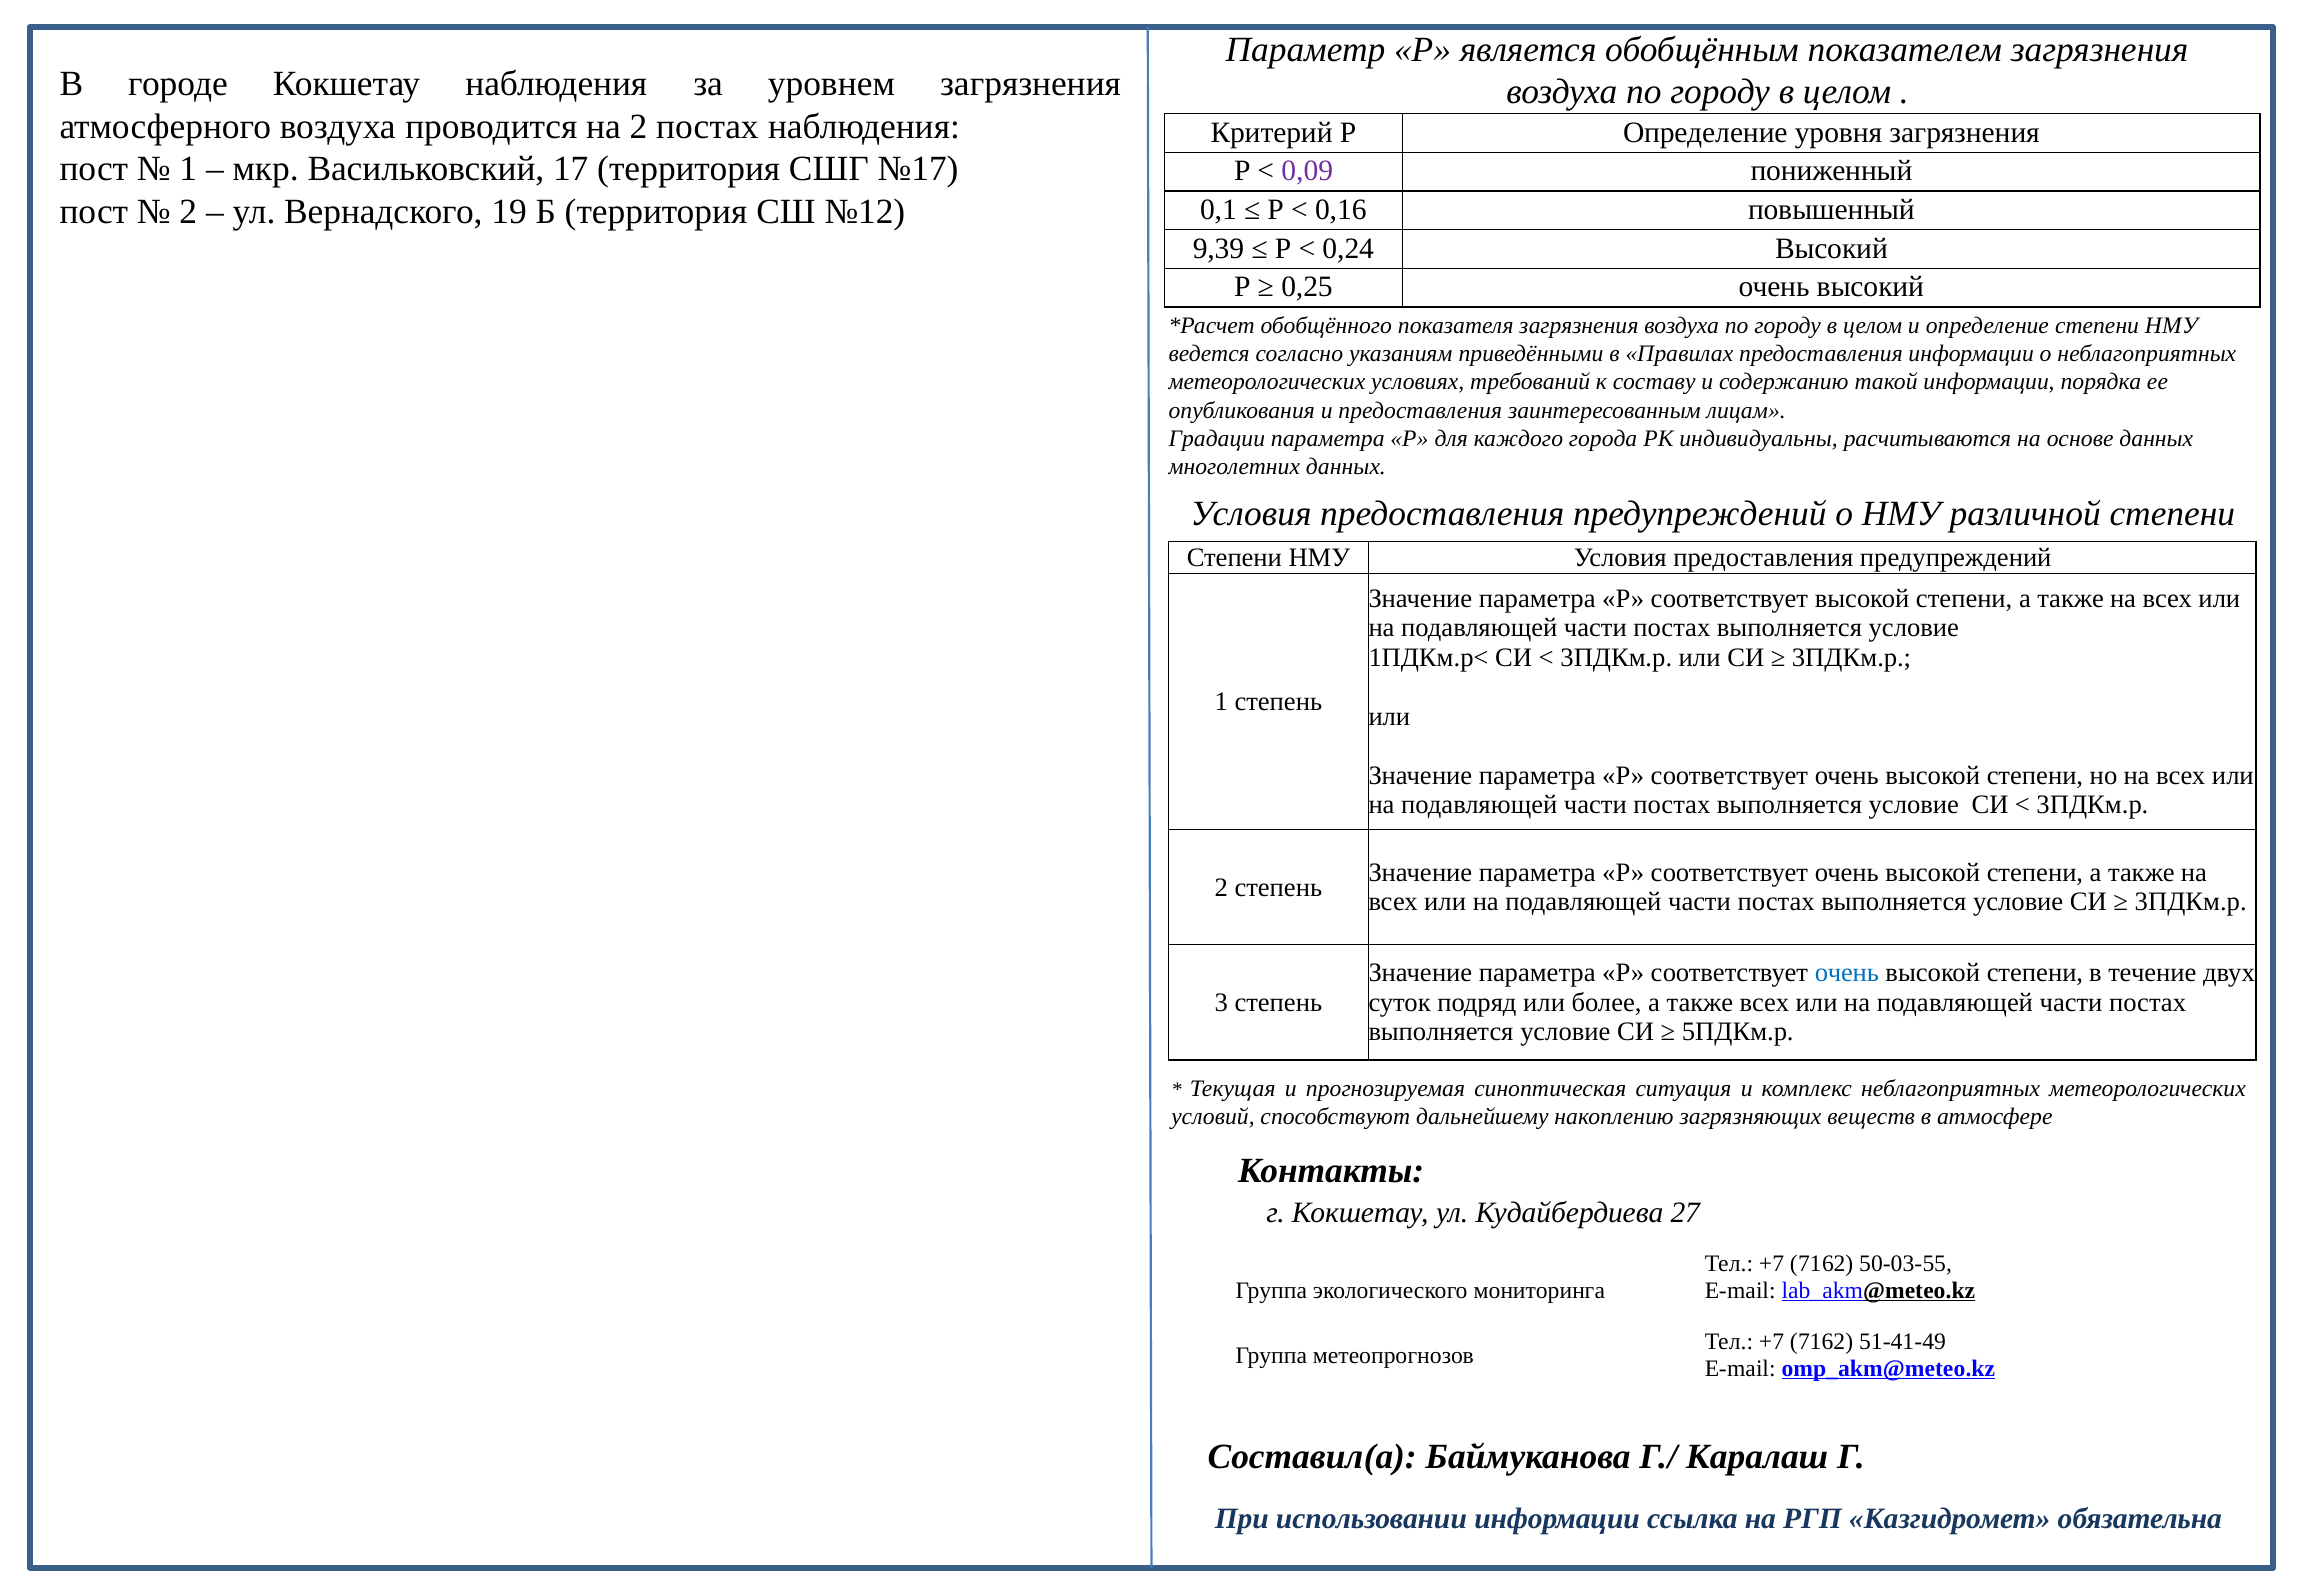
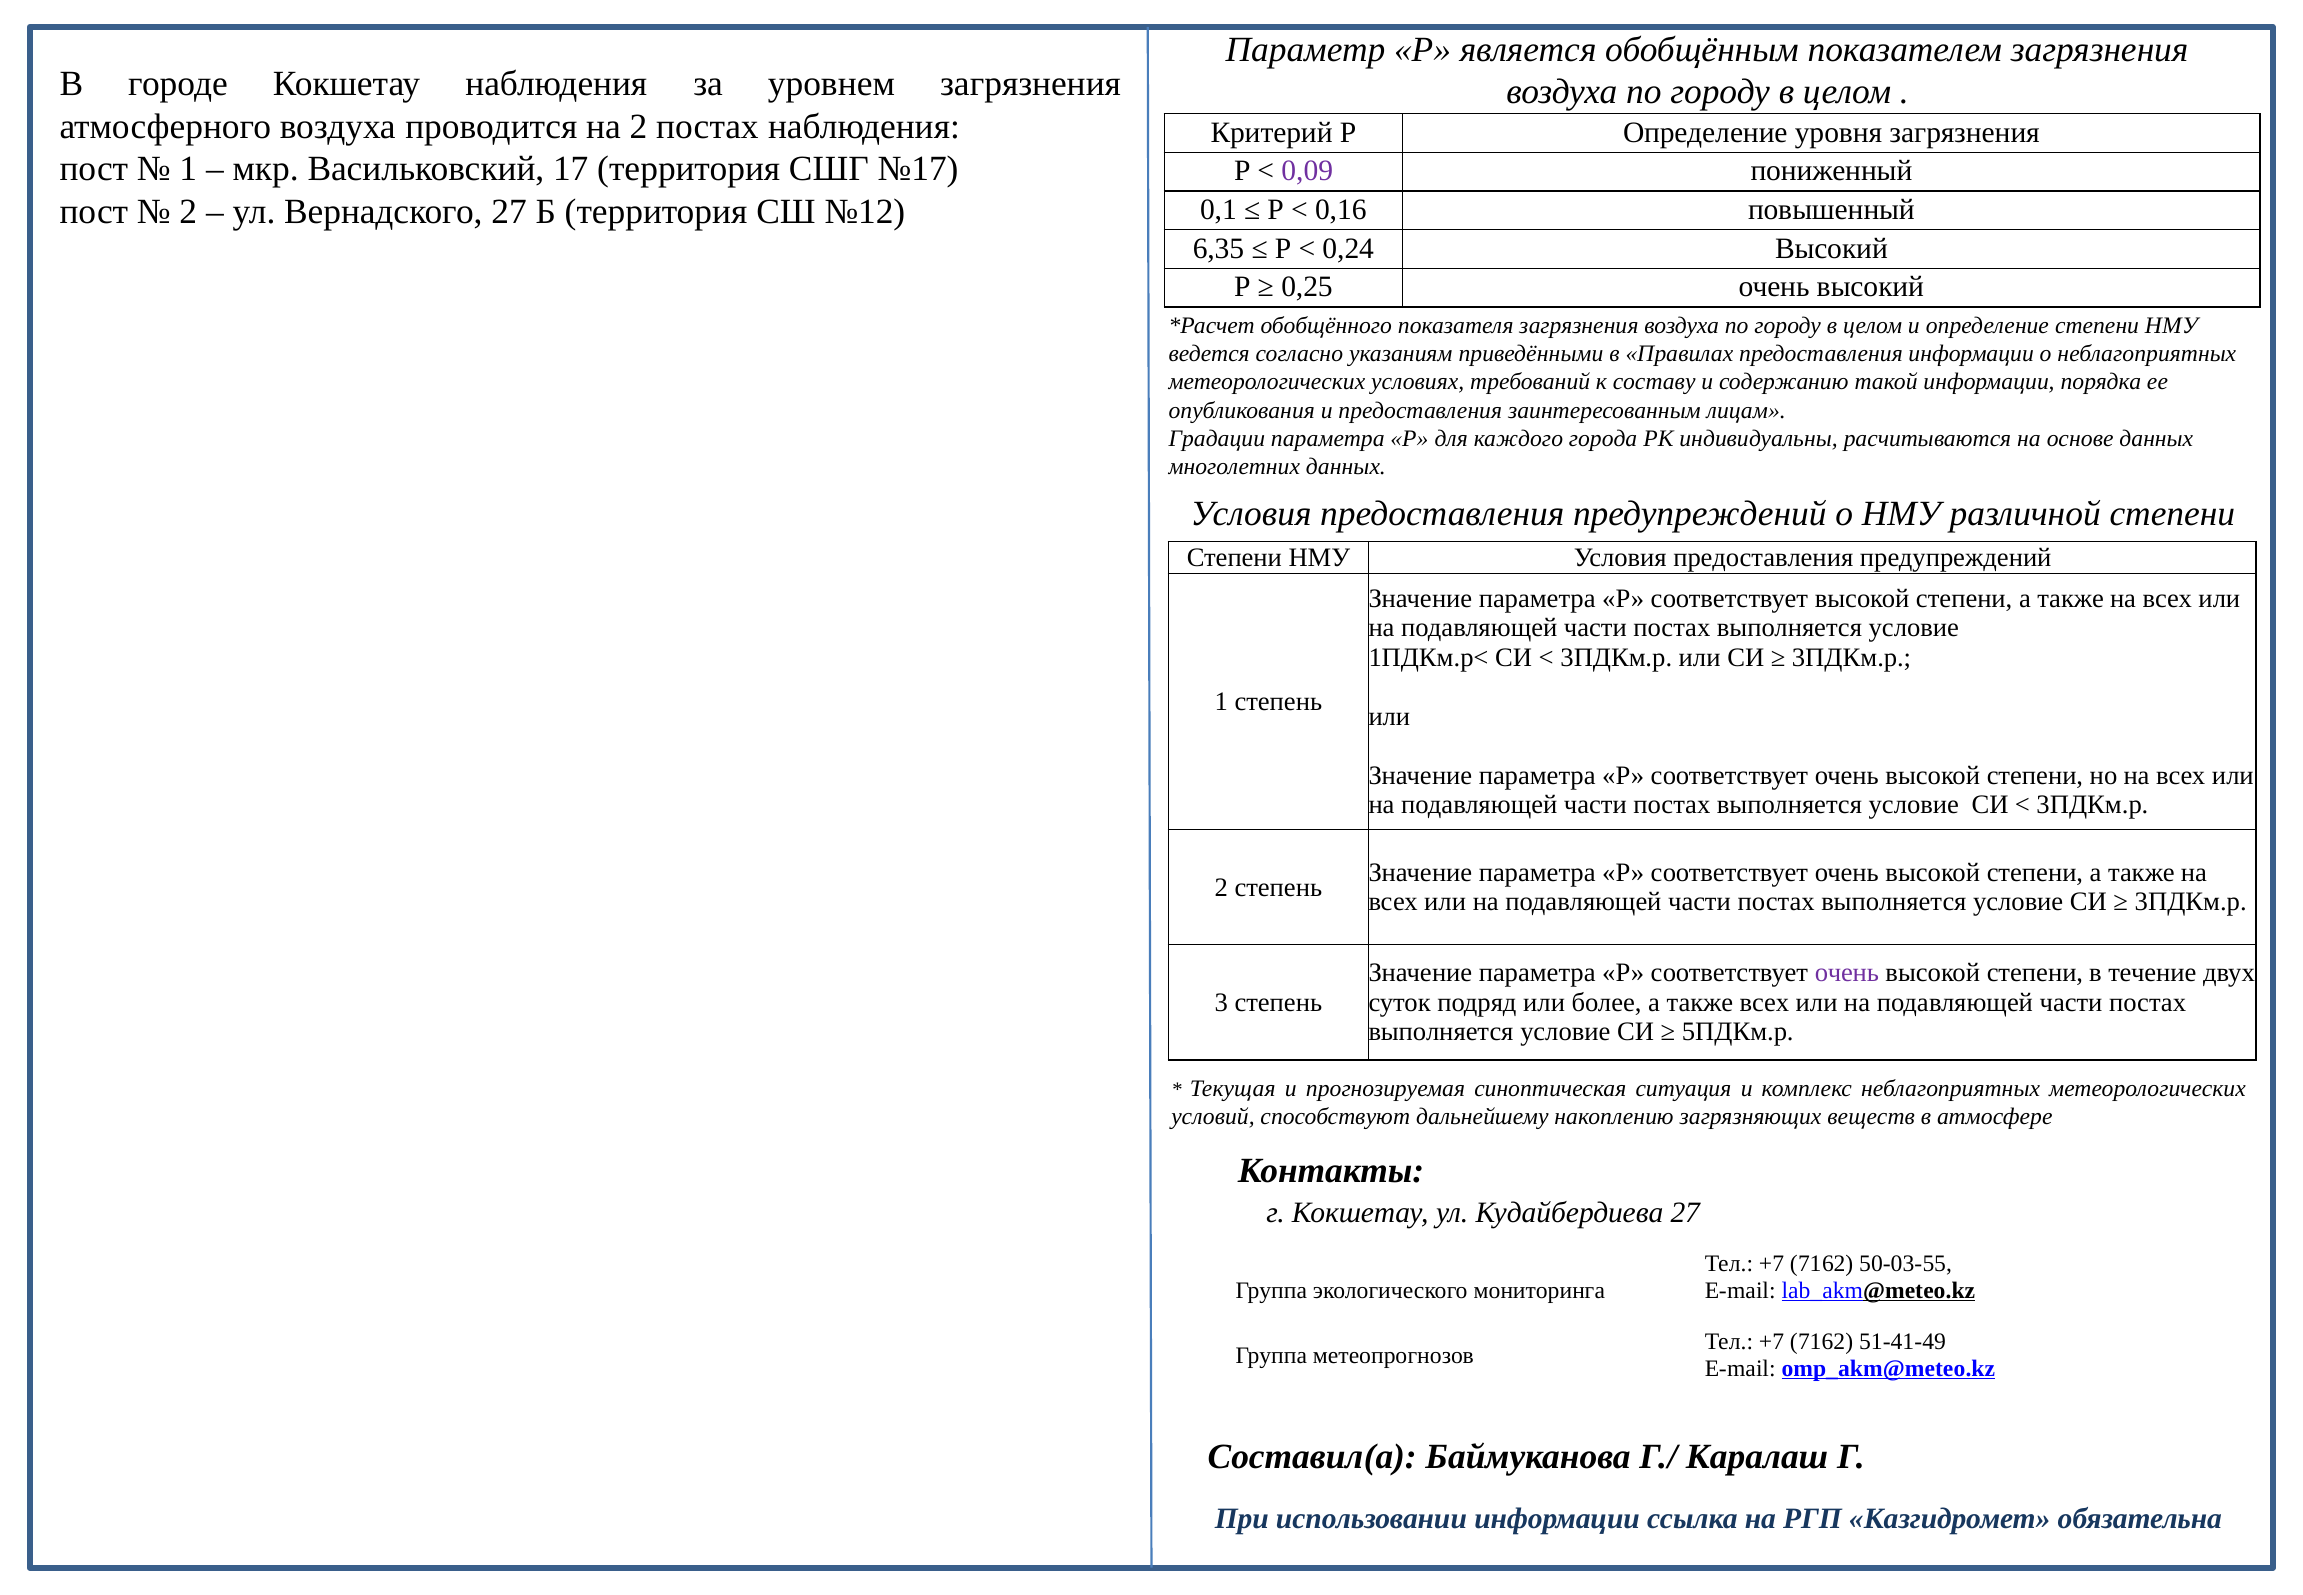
Вернадского 19: 19 -> 27 (509, 211)
9,39: 9,39 -> 6,35 (1218, 248)
очень colour: blue -> purple (1847, 973)
